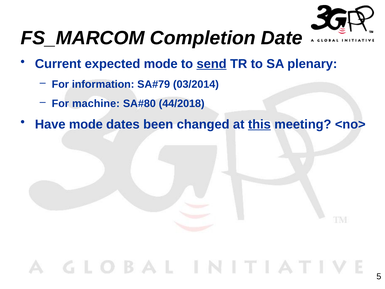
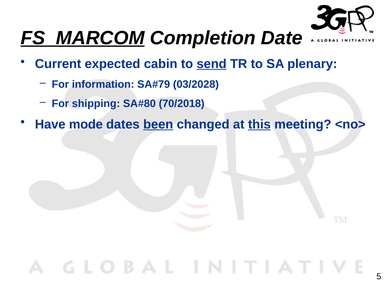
FS_MARCOM underline: none -> present (83, 38)
expected mode: mode -> cabin (161, 64)
03/2014: 03/2014 -> 03/2028 (196, 84)
machine: machine -> shipping (96, 103)
44/2018: 44/2018 -> 70/2018 (182, 103)
been underline: none -> present (158, 124)
